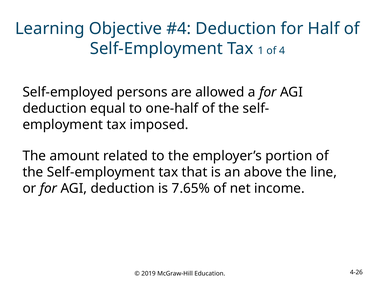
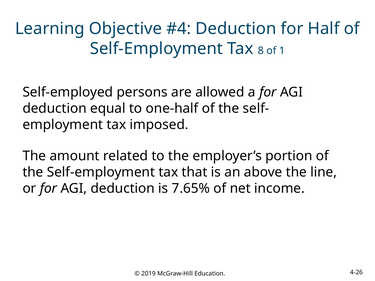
1: 1 -> 8 (261, 51)
4: 4 -> 1 (282, 51)
